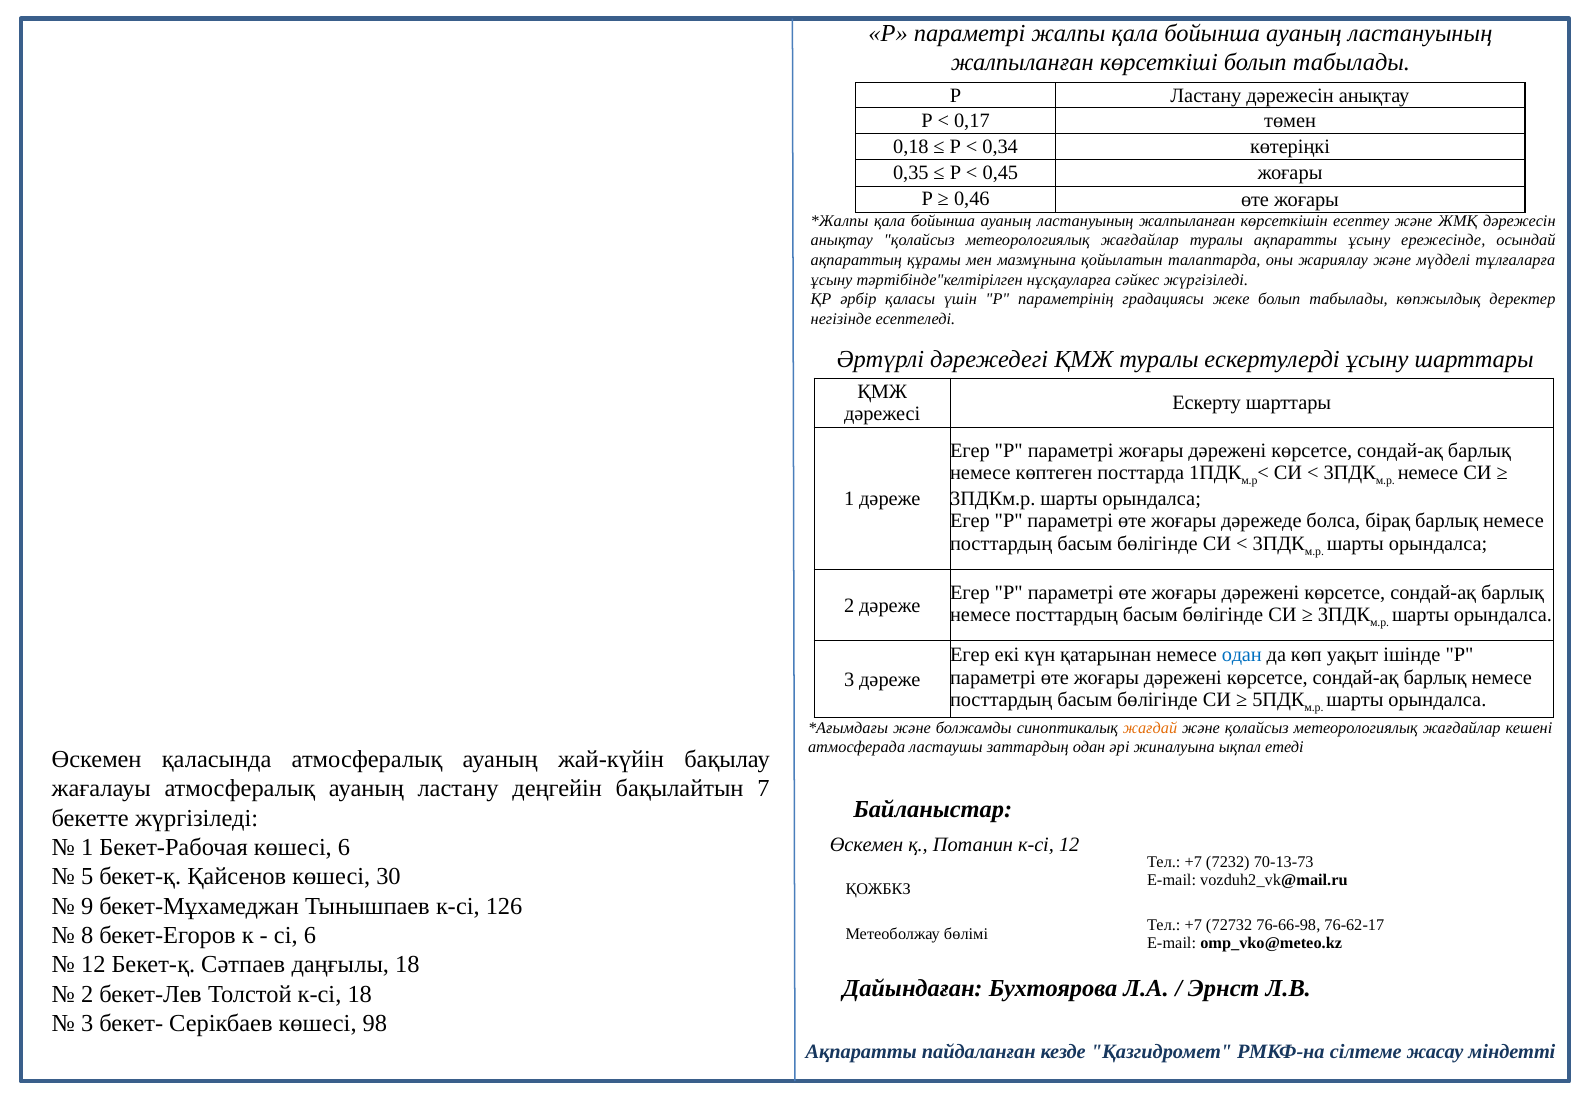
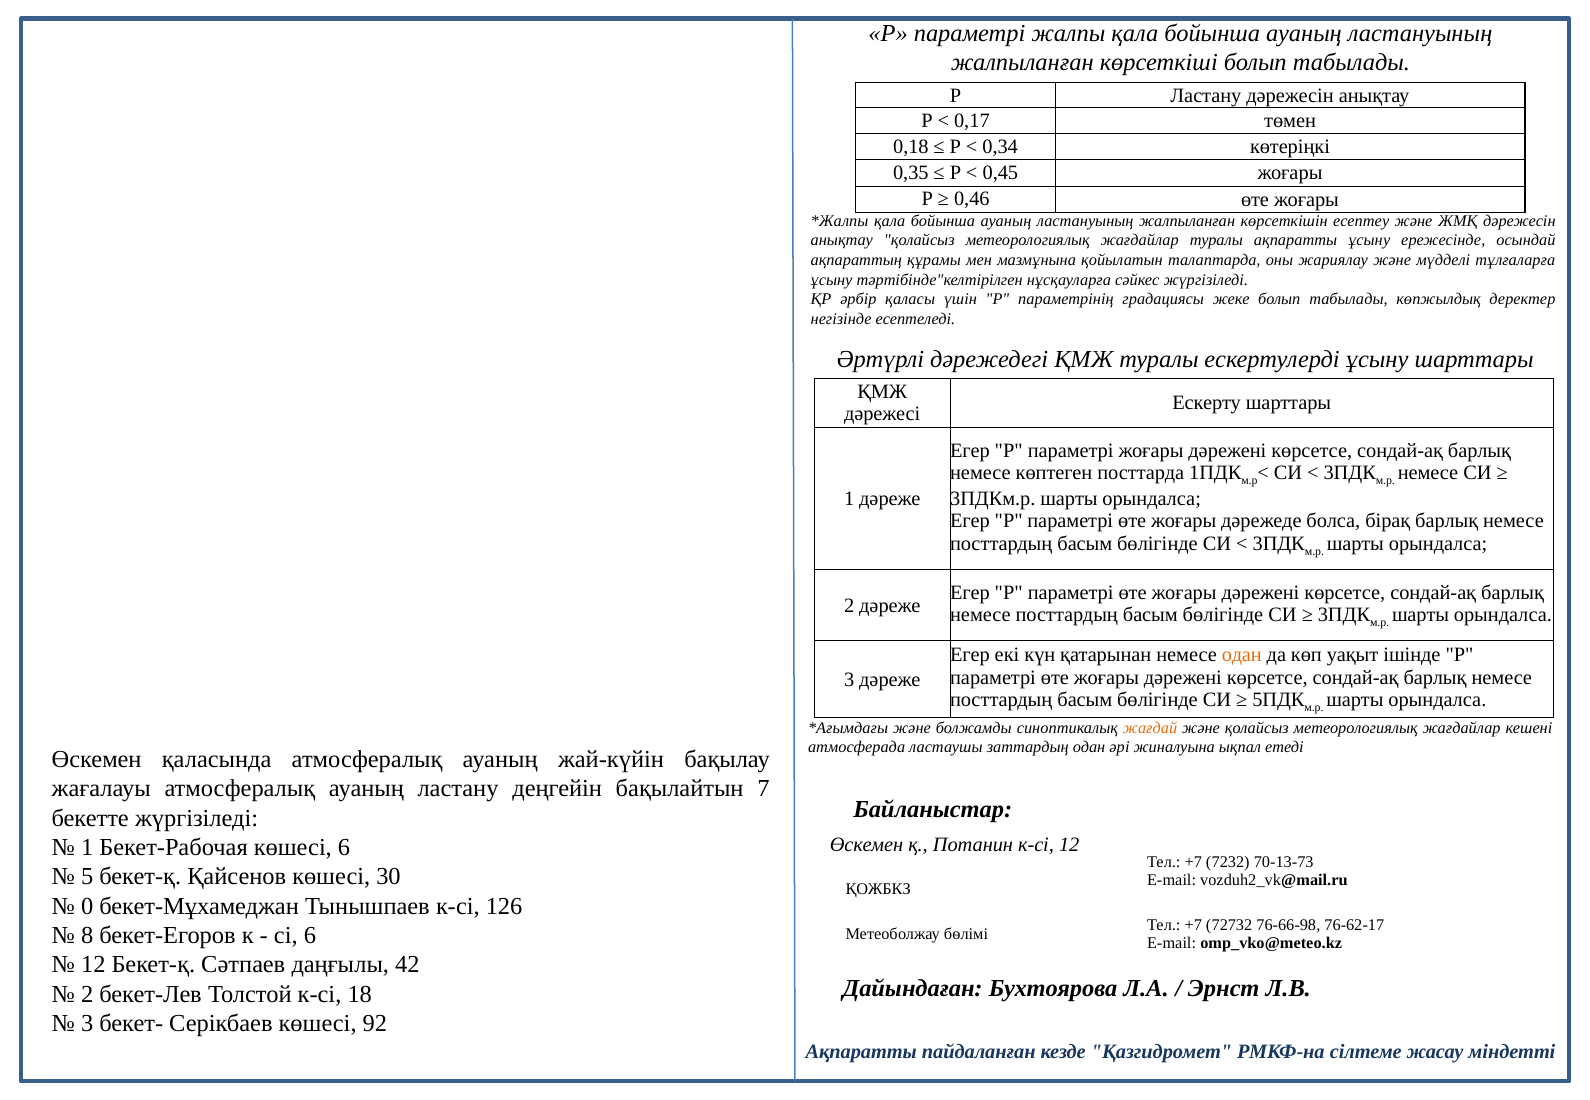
одан colour: blue -> orange (1242, 656)
9: 9 -> 0 (87, 907)
даңғылы 18: 18 -> 42 (407, 965)
98: 98 -> 92 (375, 1024)
